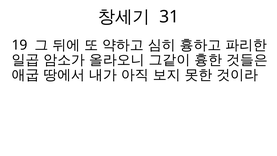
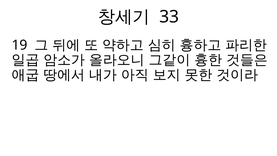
31: 31 -> 33 (169, 17)
